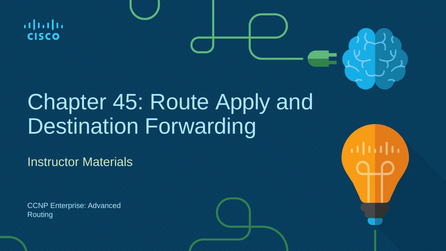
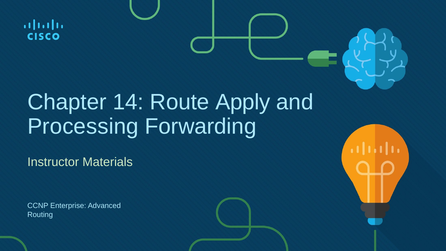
45: 45 -> 14 (128, 102)
Destination: Destination -> Processing (83, 126)
